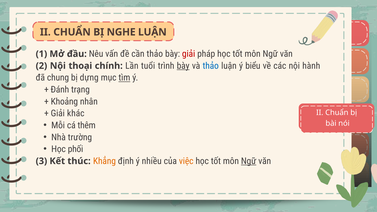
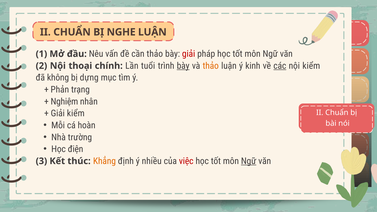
thảo colour: blue -> orange (211, 66)
biểu: biểu -> kinh (253, 66)
các underline: none -> present (280, 66)
nội hành: hành -> kiểm (311, 66)
chung: chung -> không (58, 78)
tìm underline: present -> none (124, 78)
Đánh: Đánh -> Phản (60, 90)
Khoảng: Khoảng -> Nghiệm (64, 102)
Giải khác: khác -> kiểm (76, 113)
thêm: thêm -> hoàn (87, 125)
phối: phối -> điện (76, 149)
việc colour: orange -> red (186, 161)
